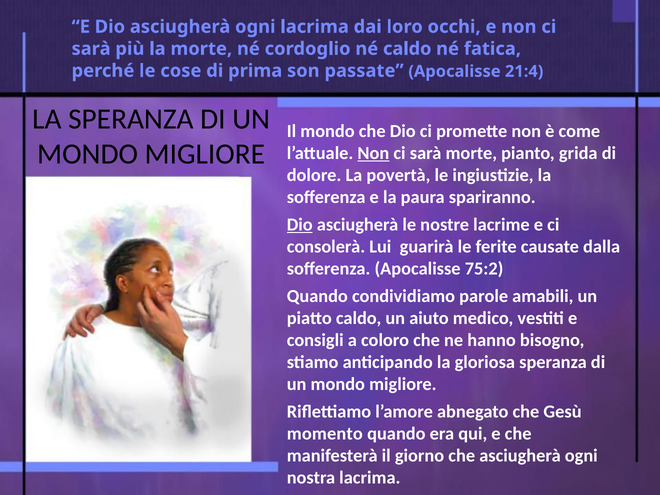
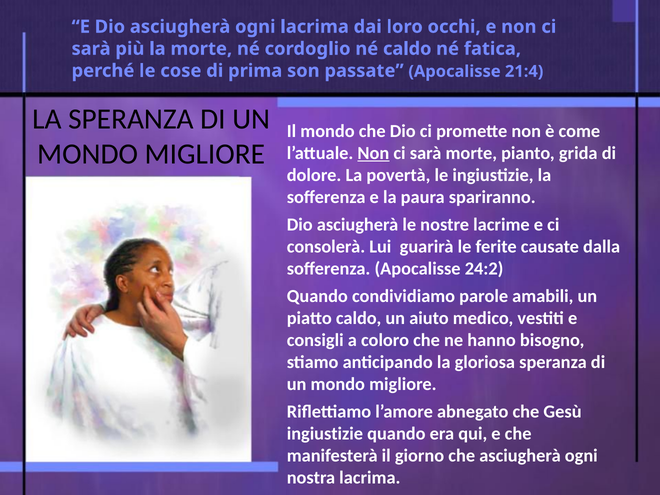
Dio underline: present -> none (300, 225)
75:2: 75:2 -> 24:2 (484, 269)
momento: momento -> ingiustizie (325, 434)
